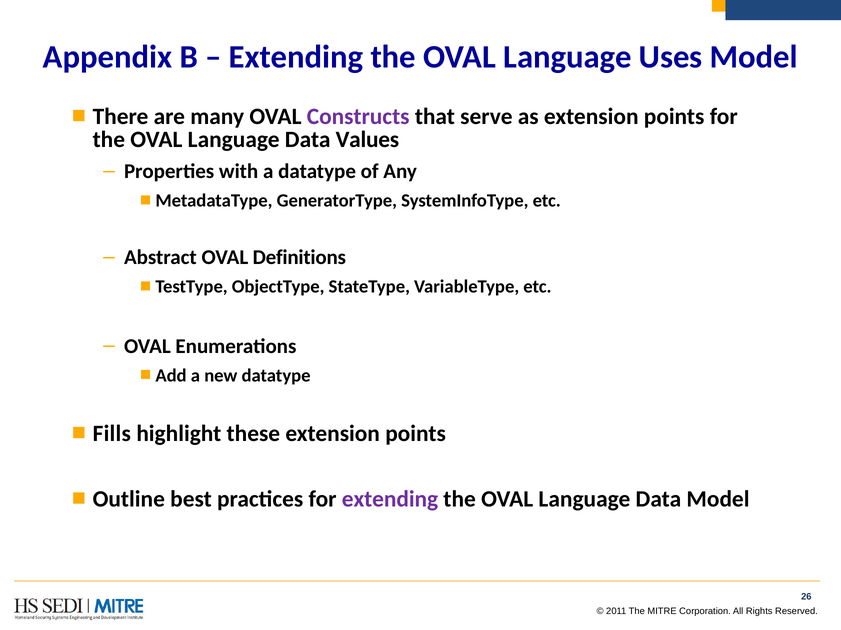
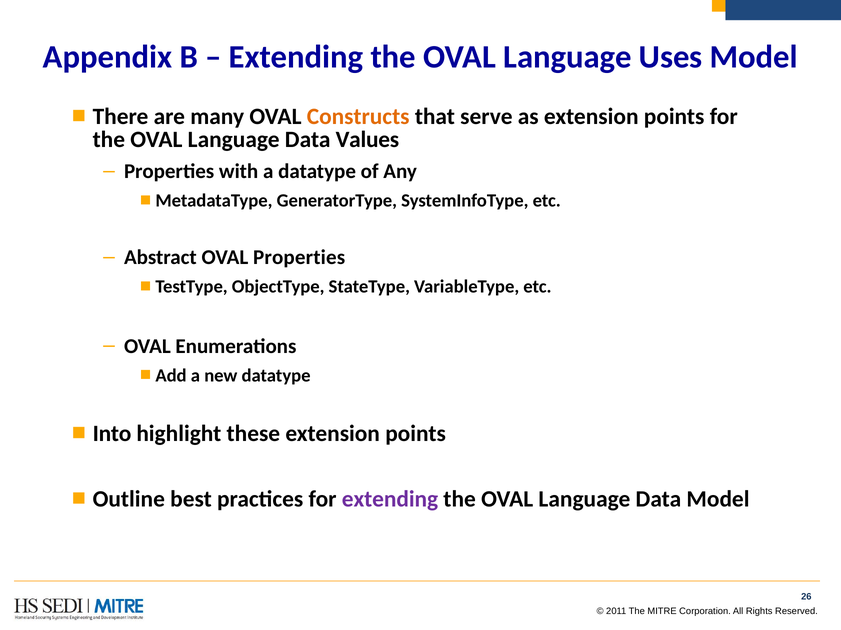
Constructs colour: purple -> orange (358, 116)
OVAL Definitions: Definitions -> Properties (299, 258)
Fills: Fills -> Into (112, 434)
